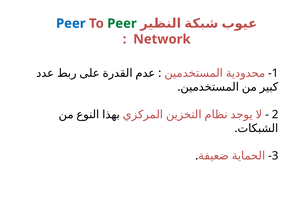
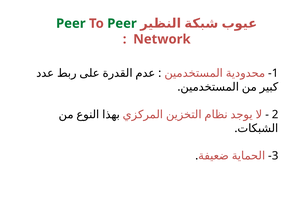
Peer colour: blue -> green (71, 23)
